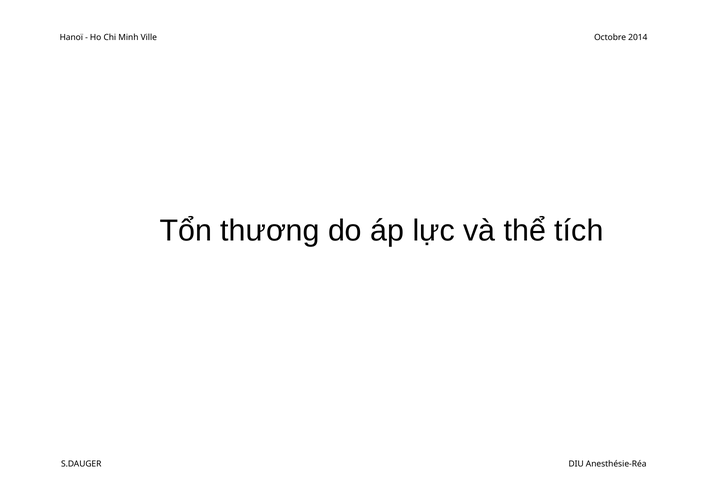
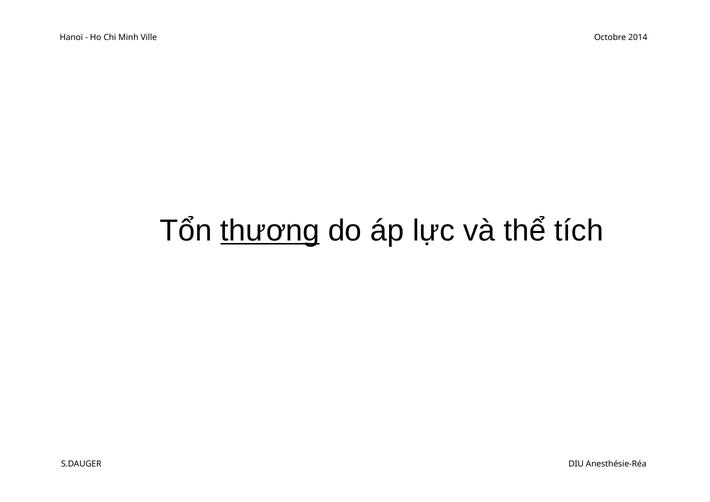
thương underline: none -> present (270, 230)
